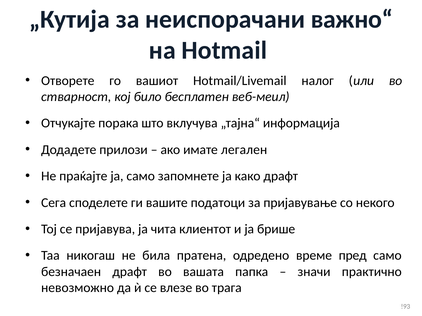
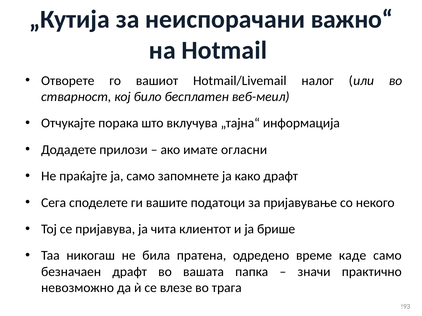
легален: легален -> огласни (244, 150)
пред: пред -> каде (353, 256)
